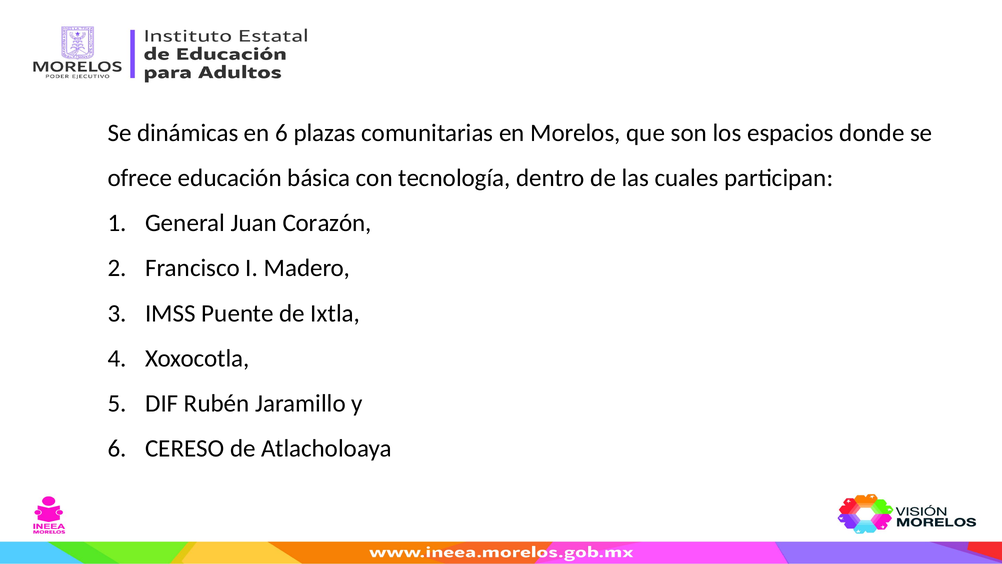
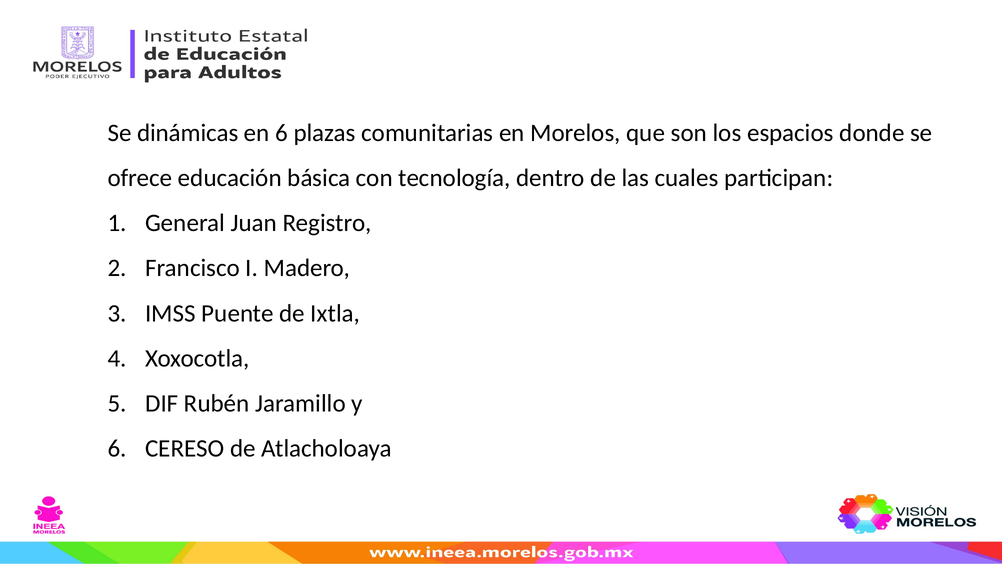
Corazón: Corazón -> Registro (327, 223)
